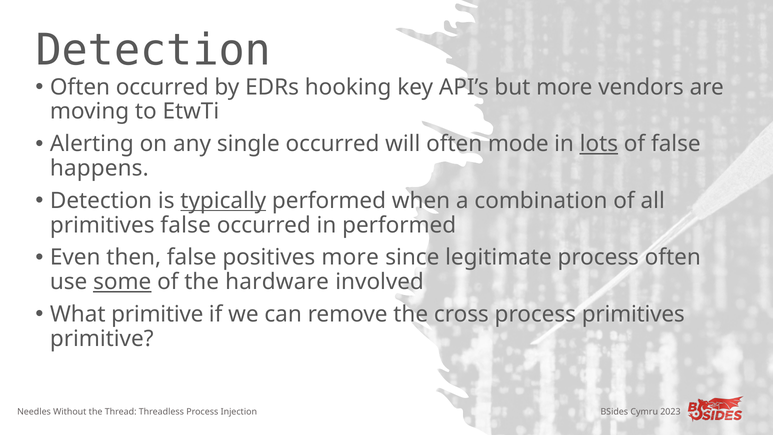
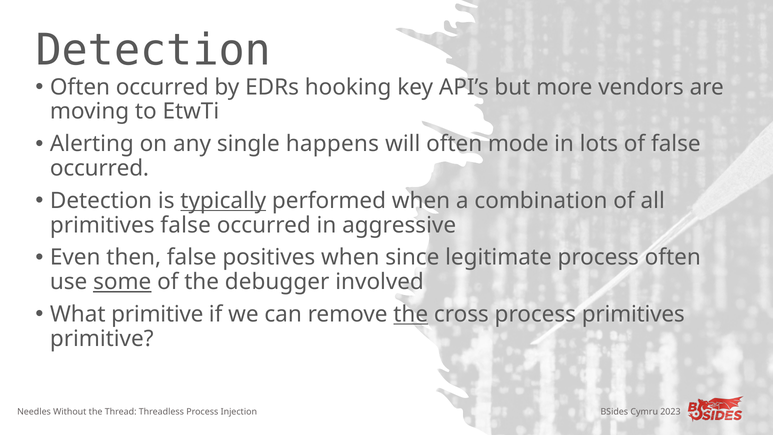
single occurred: occurred -> happens (332, 144)
lots underline: present -> none (599, 144)
happens: happens -> occurred (99, 168)
in performed: performed -> aggressive (399, 225)
positives more: more -> when (350, 257)
hardware: hardware -> debugger (277, 282)
the underline: none -> present (411, 314)
